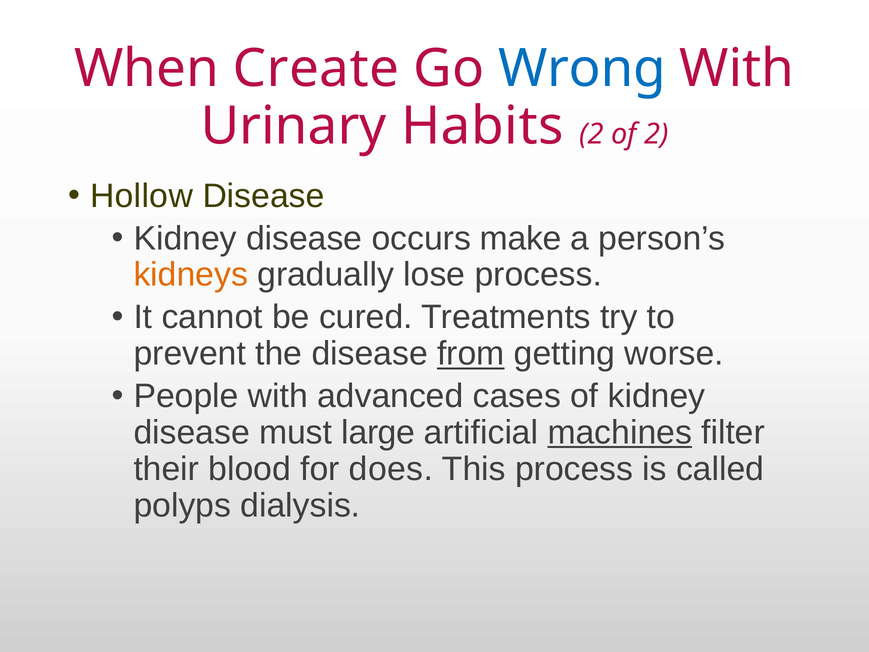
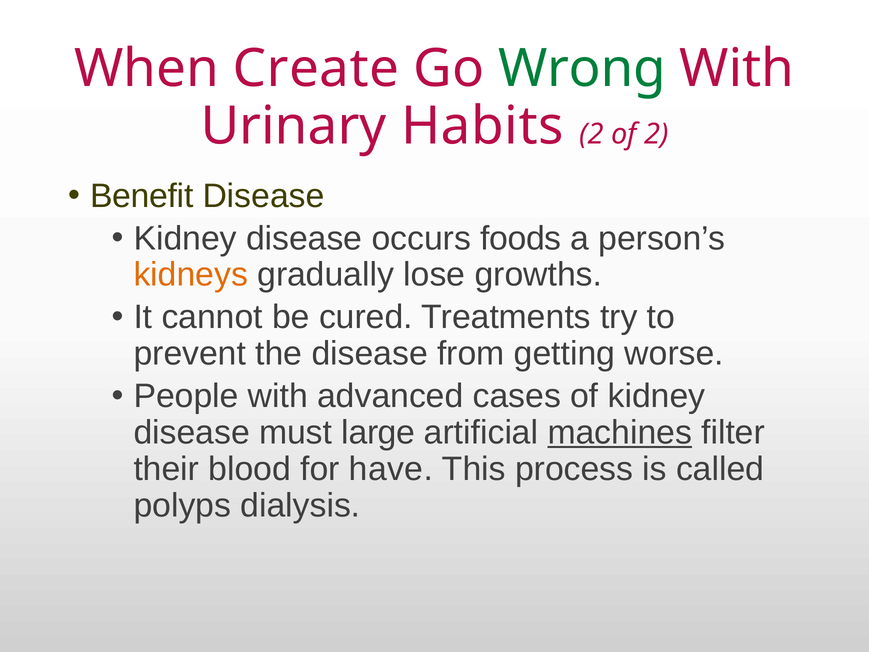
Wrong colour: blue -> green (582, 69)
Hollow: Hollow -> Benefit (142, 196)
make: make -> foods (521, 238)
lose process: process -> growths (538, 275)
from underline: present -> none (471, 354)
does: does -> have (391, 469)
